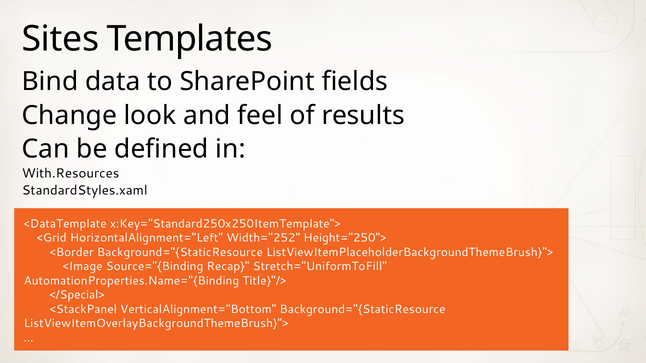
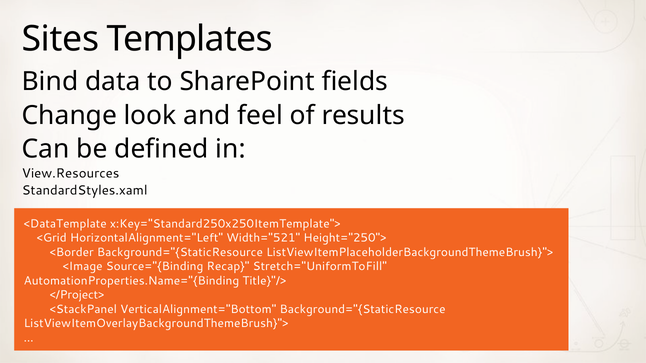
With.Resources: With.Resources -> View.Resources (71, 173)
Width="252: Width="252 -> Width="521 (263, 238)
</Special>: </Special> -> </Project> (77, 295)
